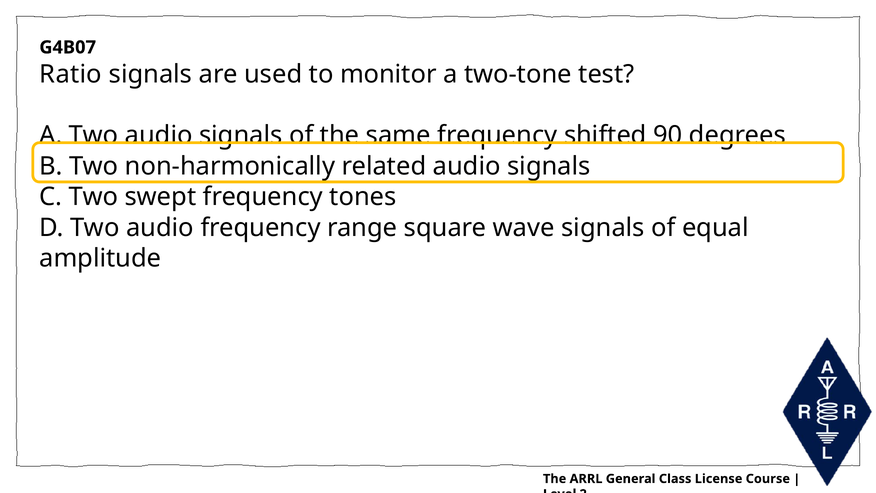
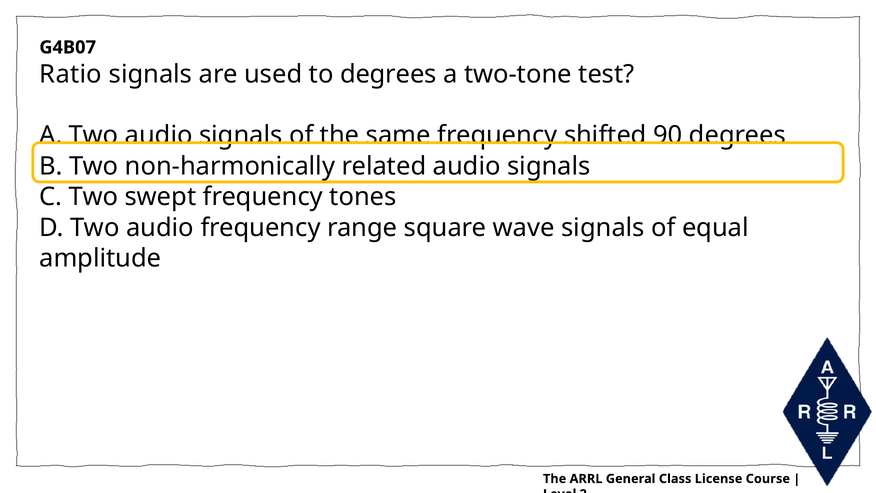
to monitor: monitor -> degrees (388, 74)
